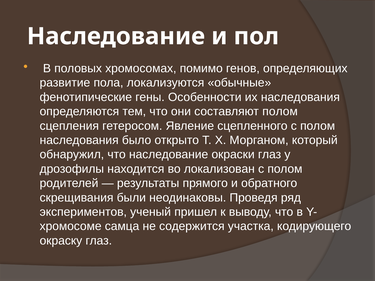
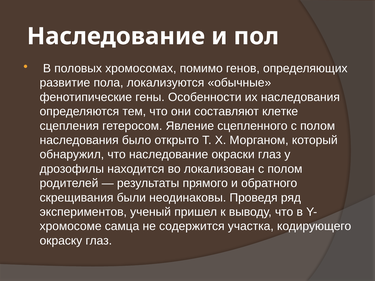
составляют полом: полом -> клетке (280, 112)
